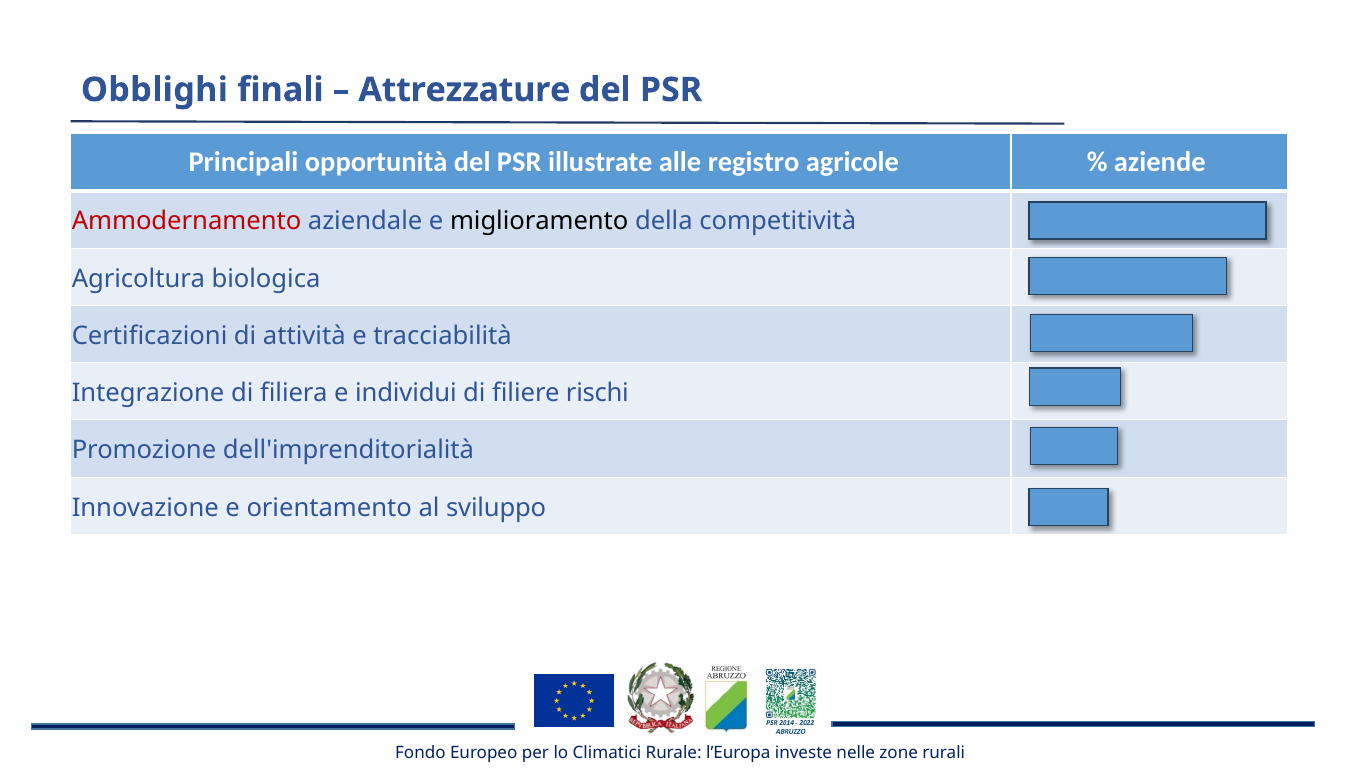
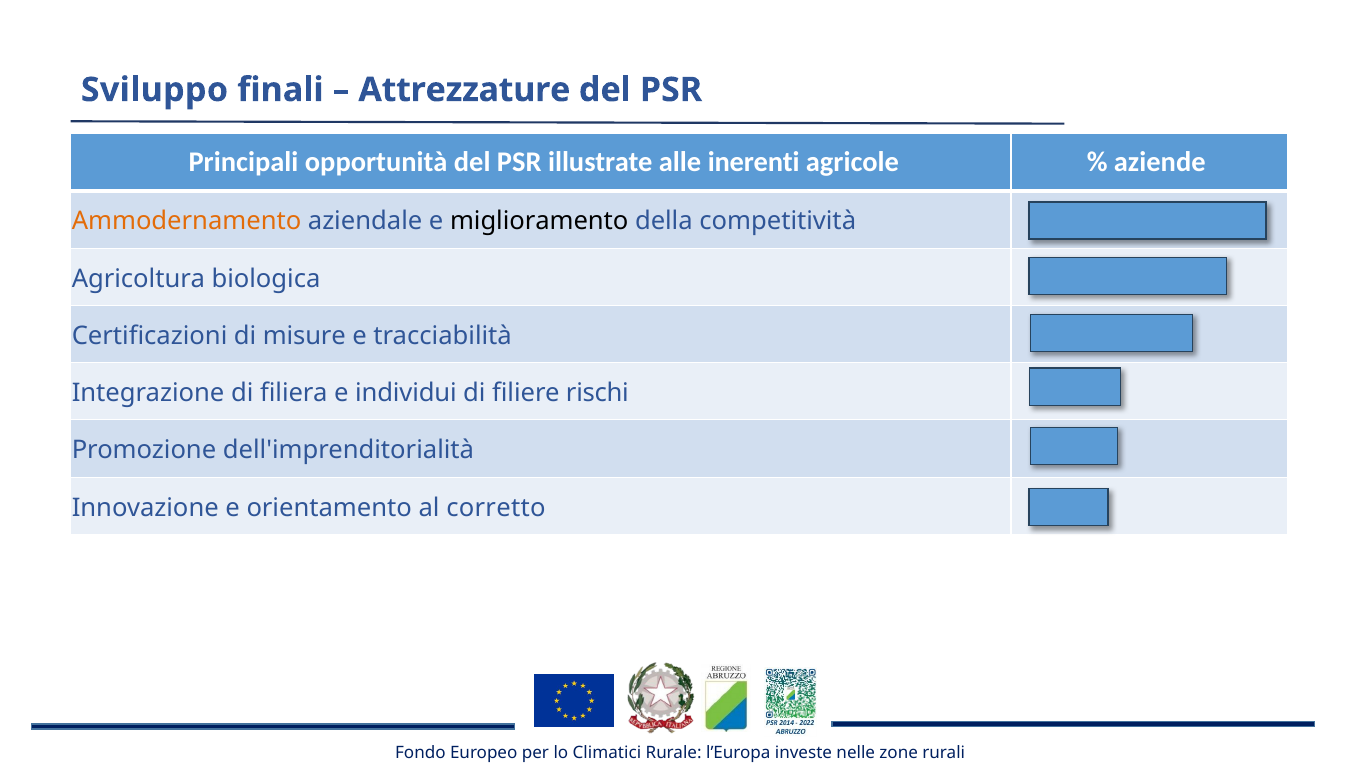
Obblighi: Obblighi -> Sviluppo (154, 90)
registro: registro -> inerenti (754, 163)
Ammodernamento colour: red -> orange (187, 222)
attività: attività -> misure (304, 336)
sviluppo: sviluppo -> corretto (496, 508)
